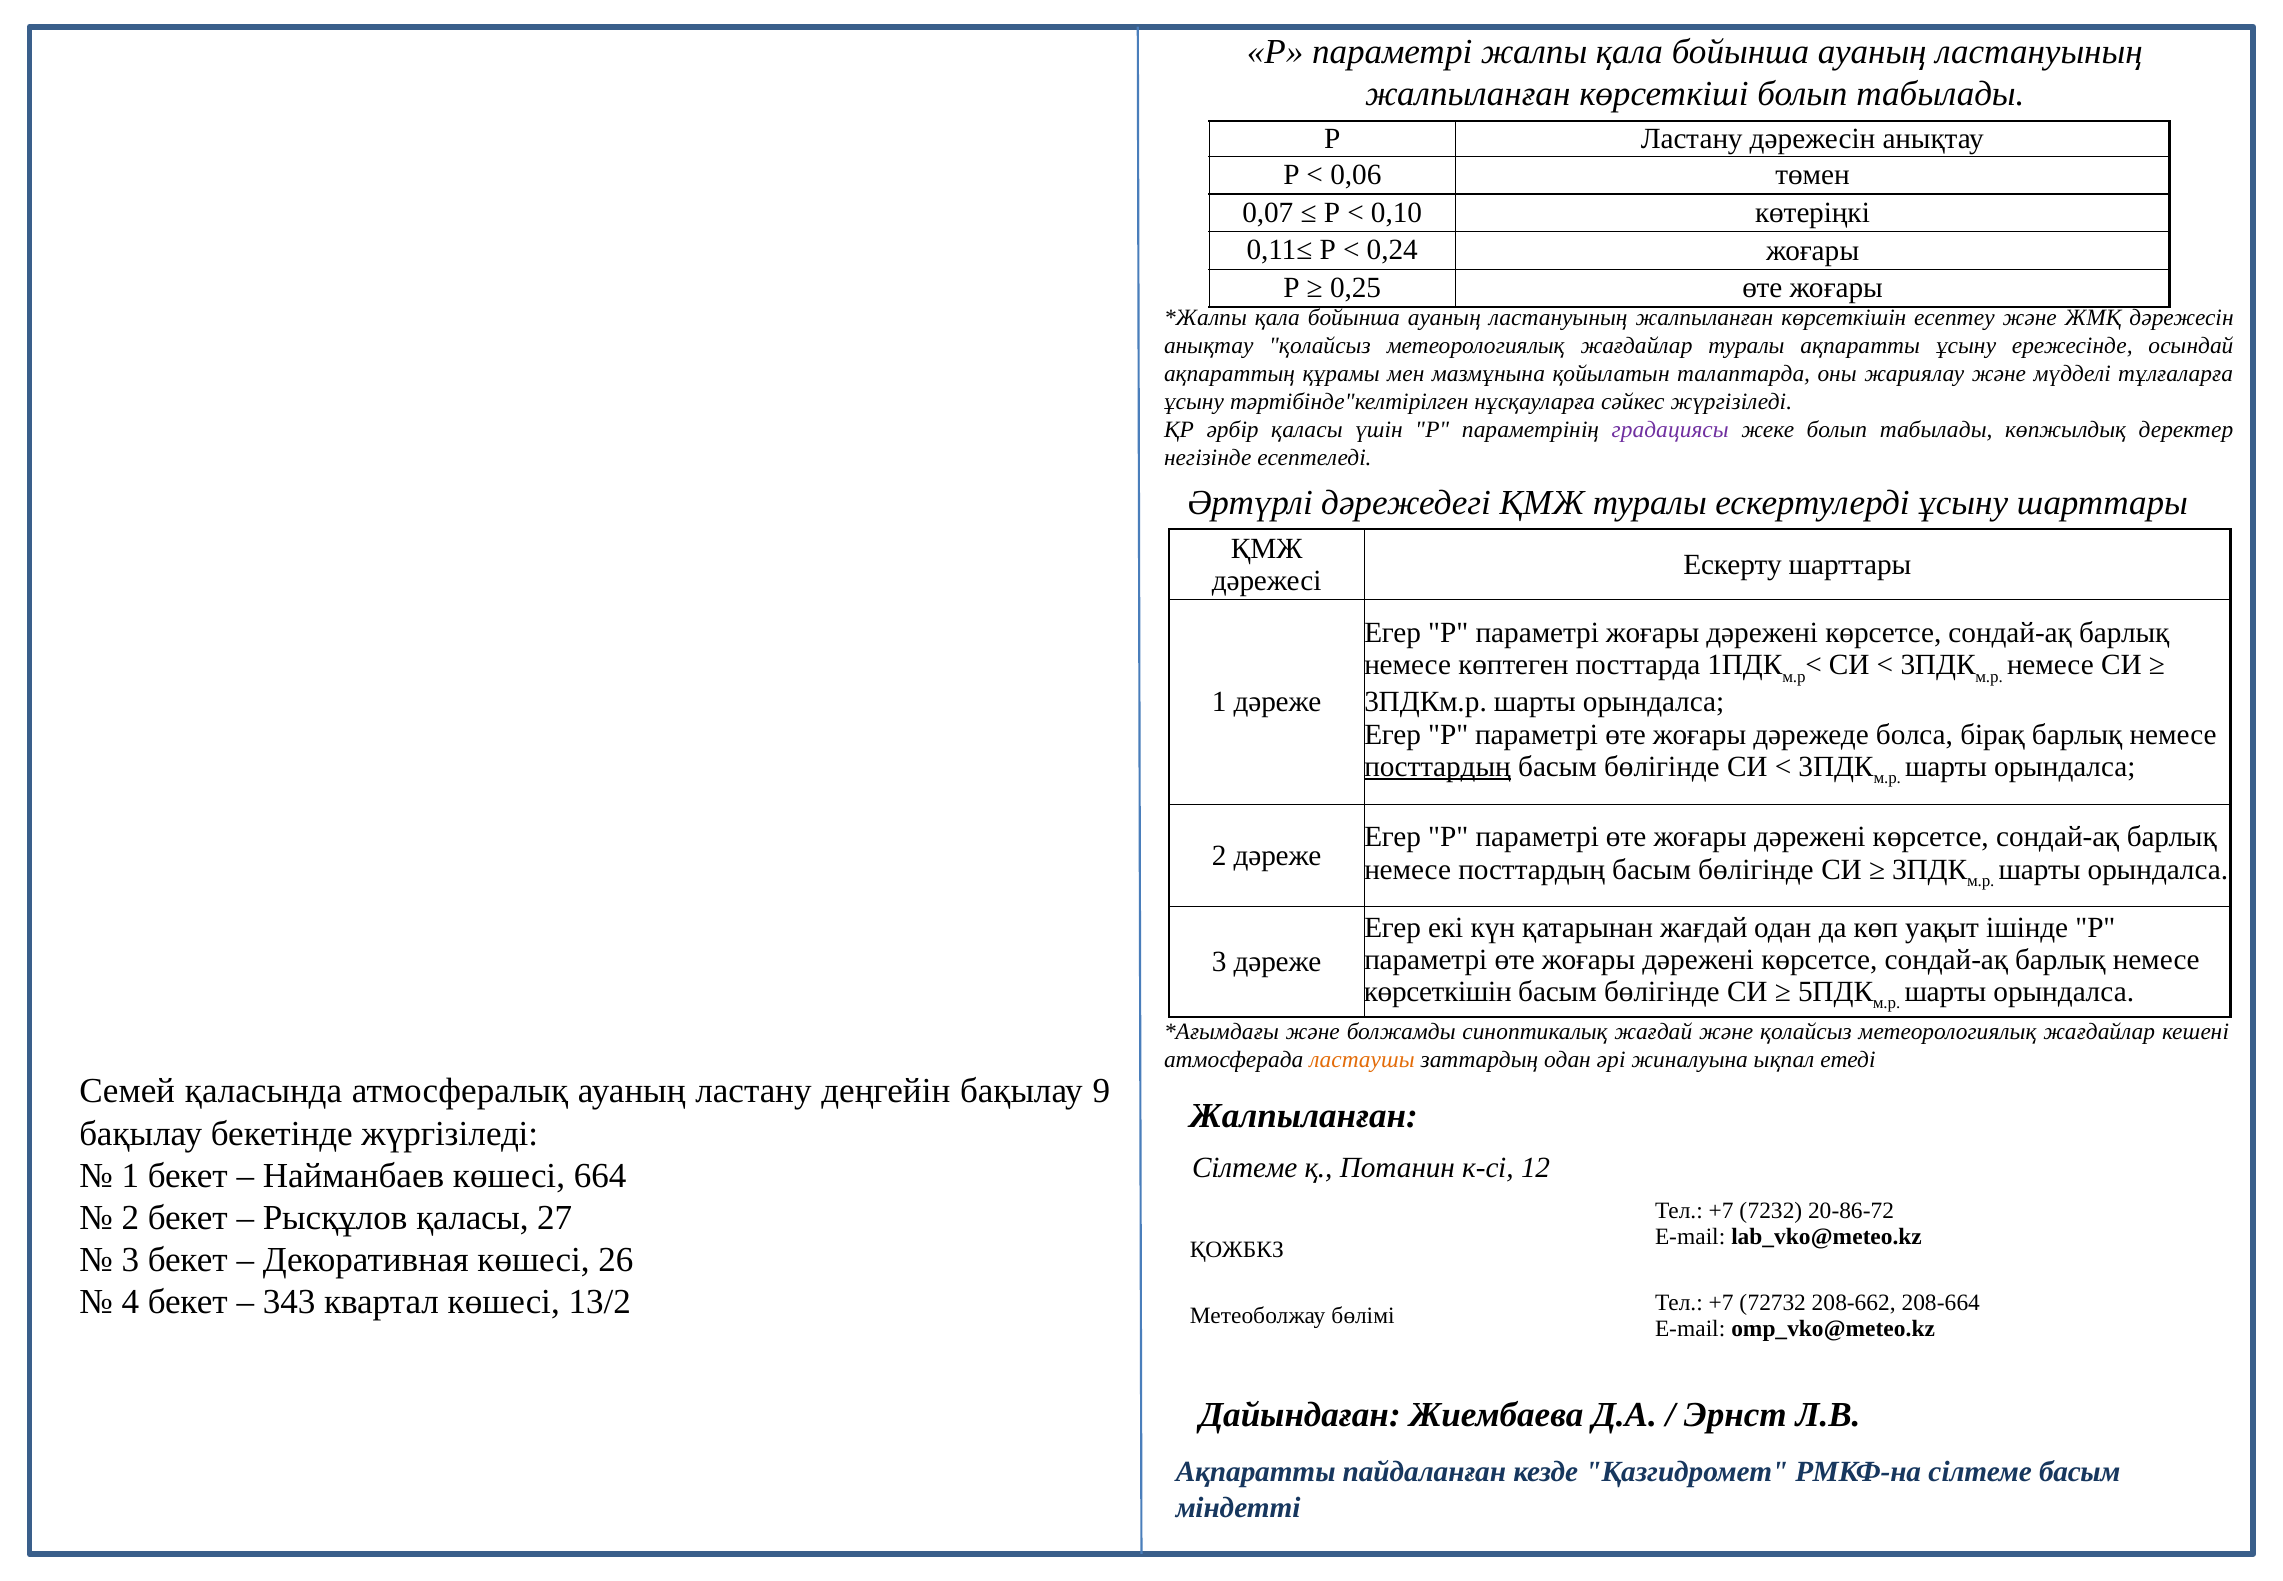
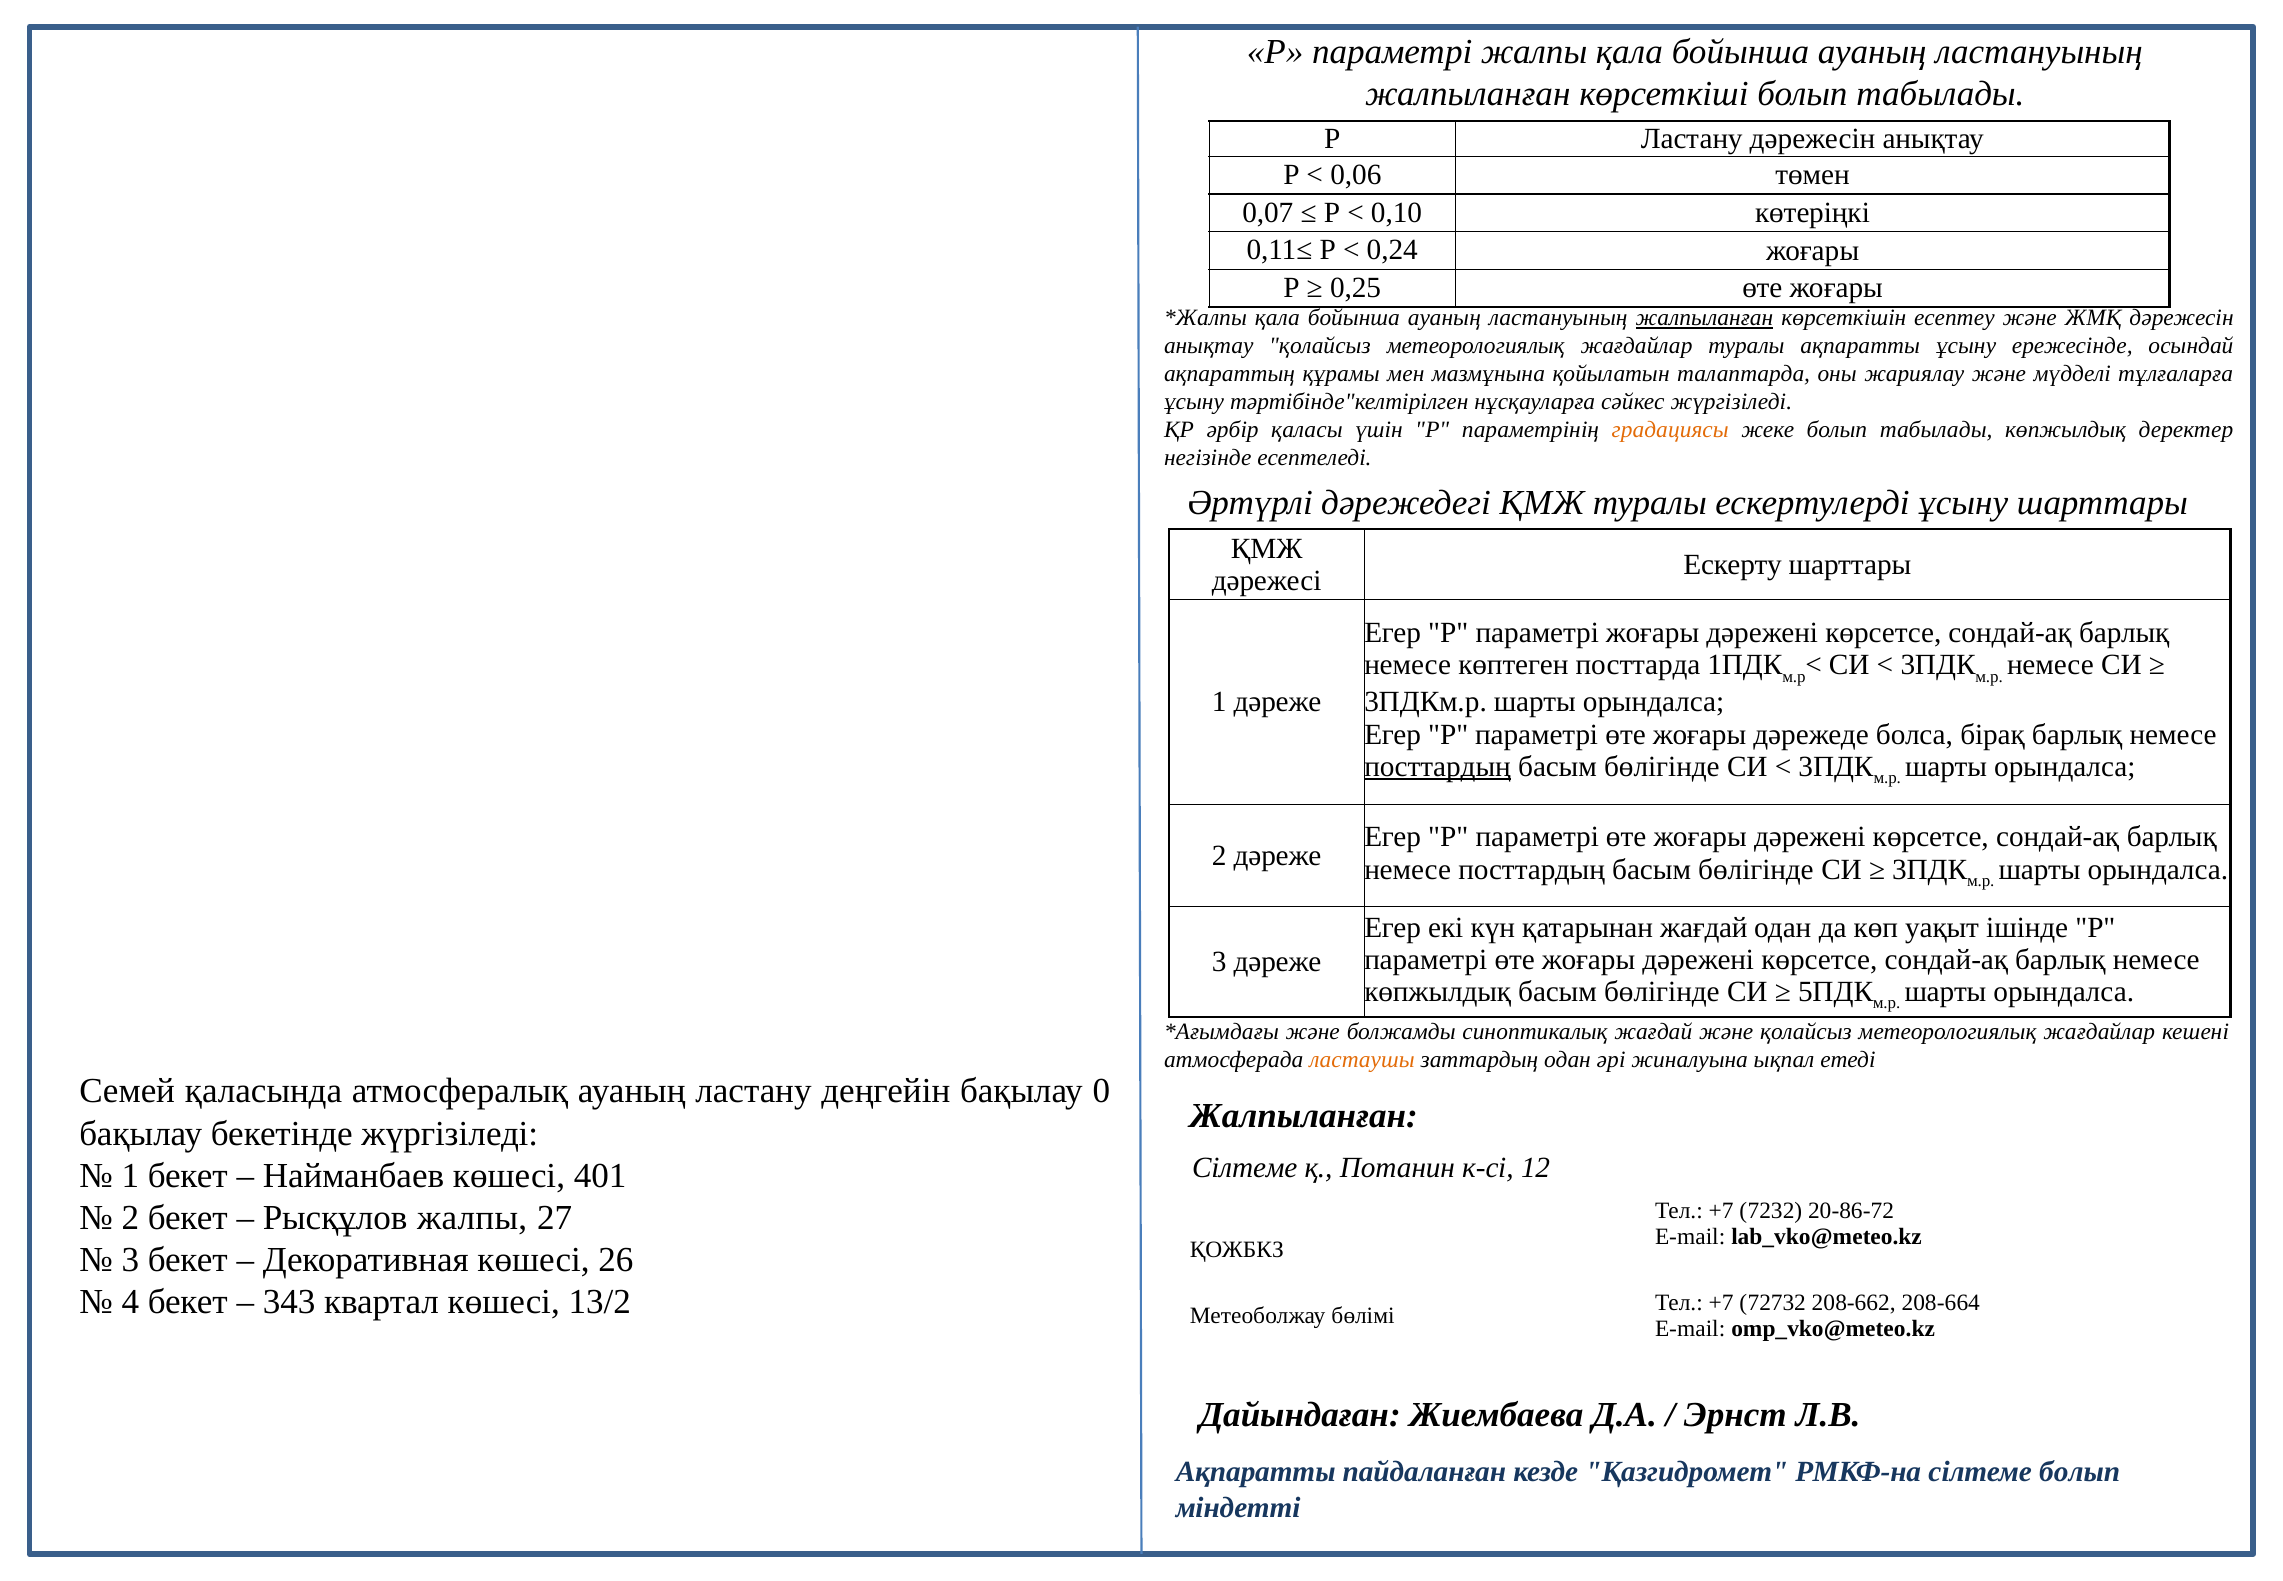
жалпыланған underline: none -> present (1704, 318)
градациясы colour: purple -> orange (1670, 430)
көрсеткішін: көрсеткішін -> көпжылдық (1438, 992)
9: 9 -> 0 (1101, 1091)
664: 664 -> 401 (600, 1175)
Рысқұлов қаласы: қаласы -> жалпы (472, 1217)
сілтеме басым: басым -> болып (2080, 1472)
